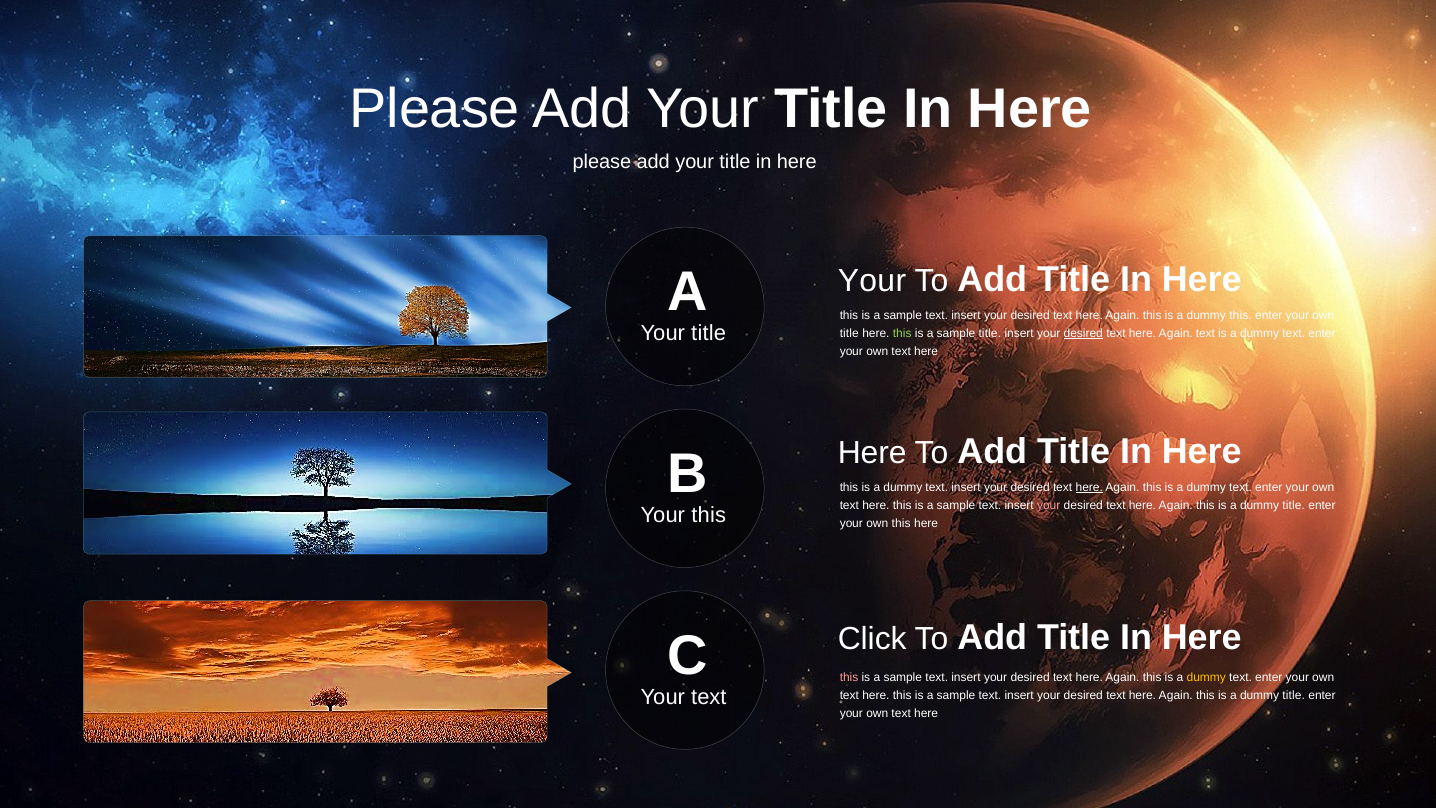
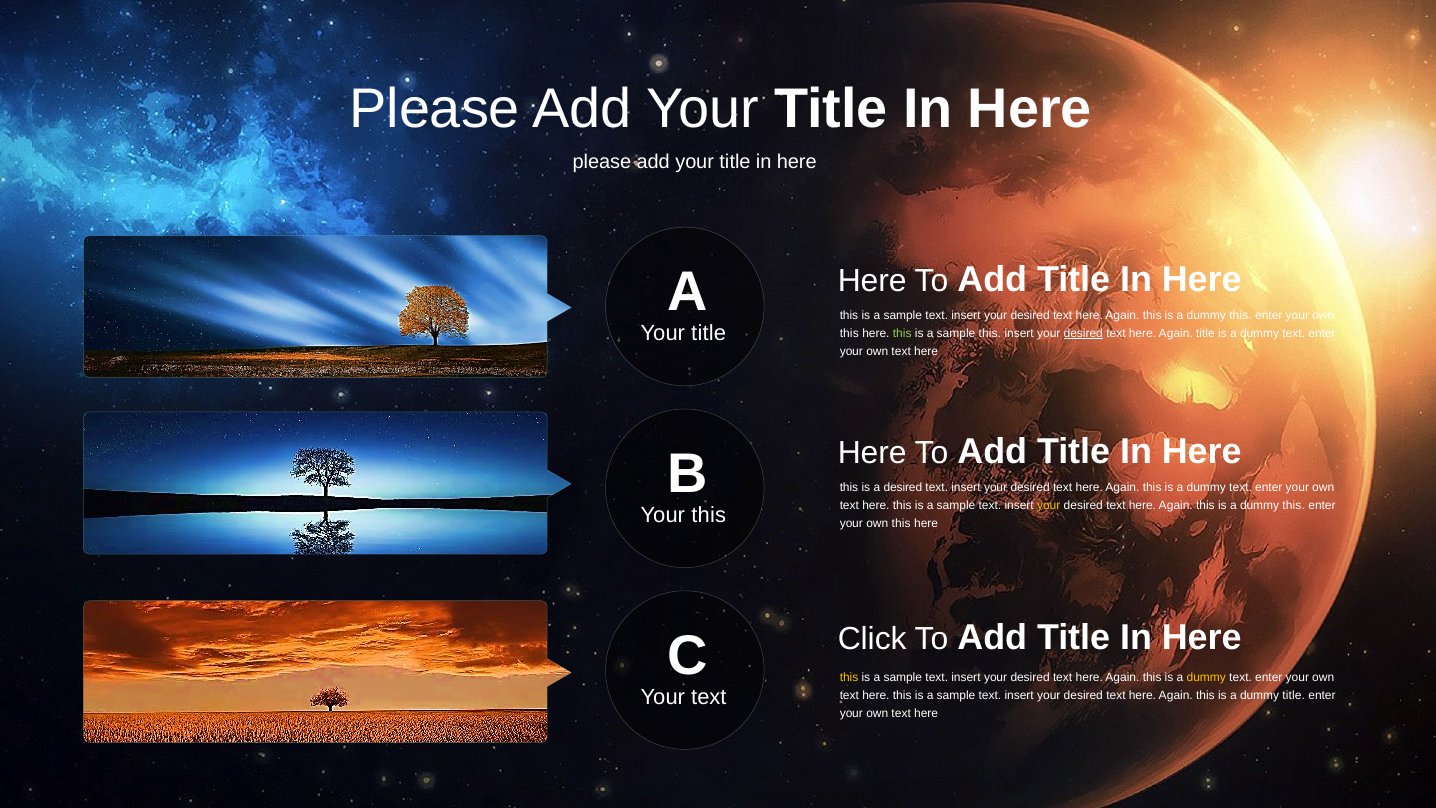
Your: Your -> Here (872, 280)
title: title -> this (849, 333)
sample title: title -> this (990, 333)
Again text: text -> title (1205, 333)
dummy: dummy -> desired (903, 487)
here underline: present -> none (1089, 487)
your colour: pink -> yellow (1049, 505)
title: title -> this (1294, 505)
this colour: pink -> yellow (849, 677)
